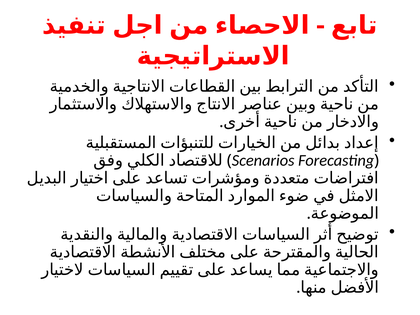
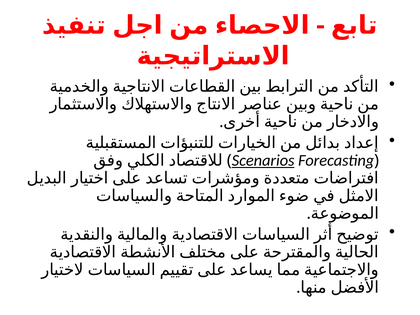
Scenarios underline: none -> present (263, 160)
